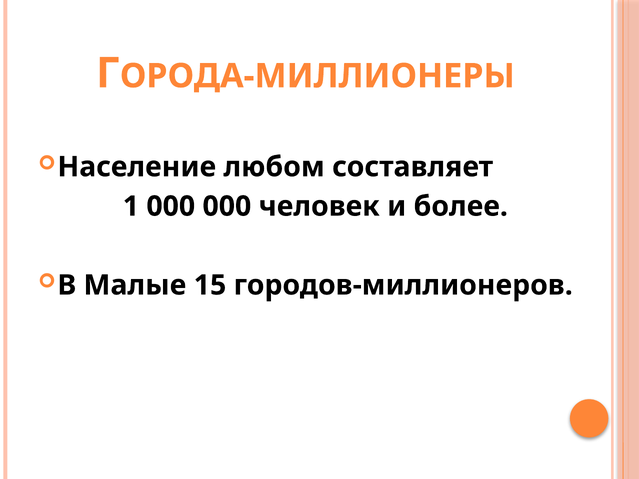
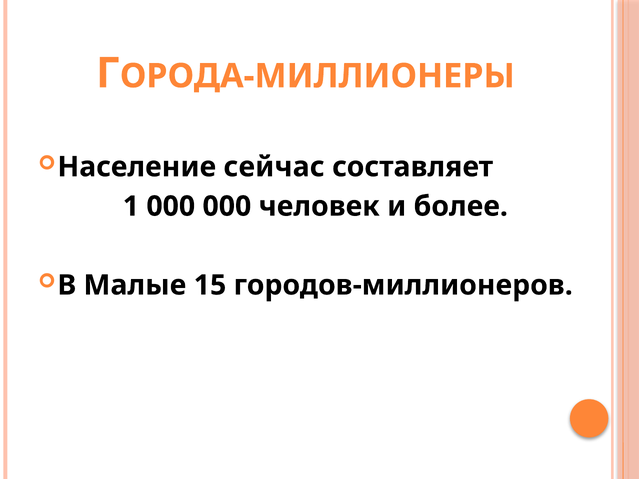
любом: любом -> сейчас (274, 167)
